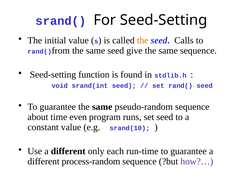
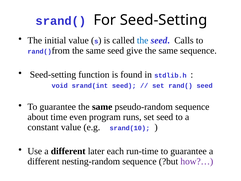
the colour: orange -> blue (143, 40)
only: only -> later (96, 151)
process-random: process-random -> nesting-random (91, 161)
